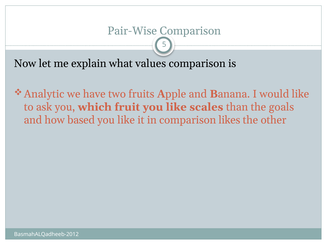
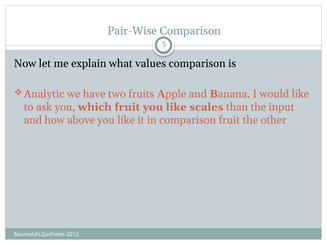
goals: goals -> input (282, 107)
based: based -> above (81, 120)
comparison likes: likes -> fruit (229, 120)
